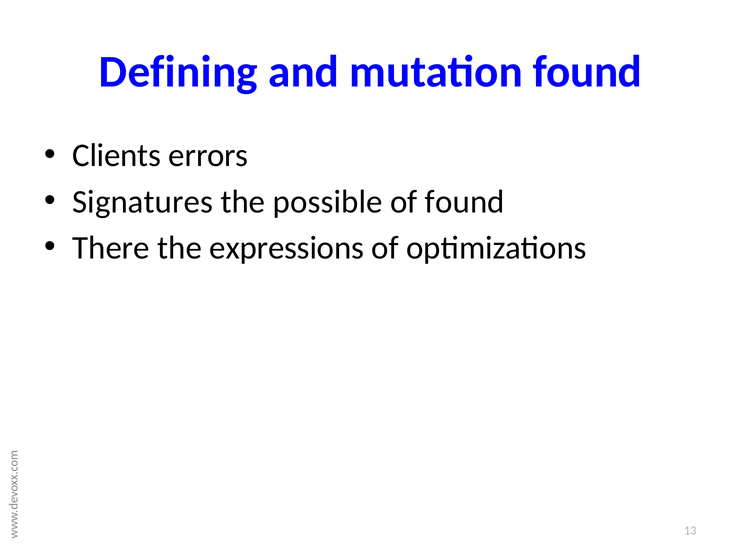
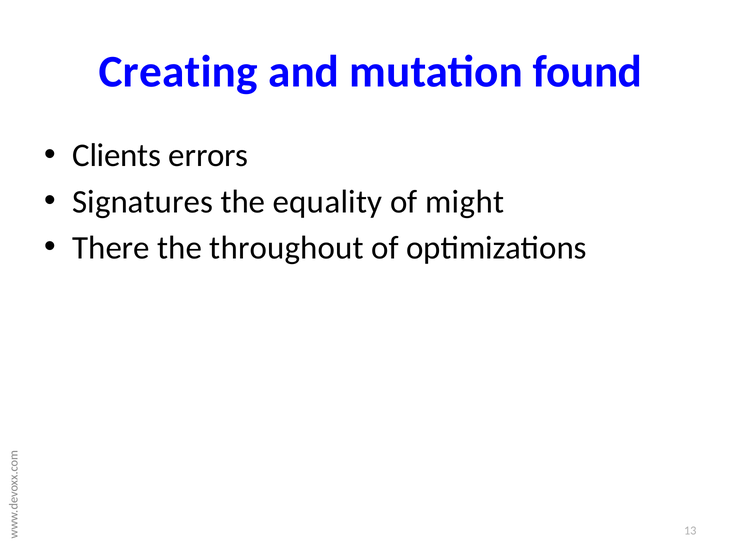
Defining: Defining -> Creating (178, 72)
possible: possible -> equality (328, 202)
of found: found -> might (465, 202)
expressions: expressions -> throughout (287, 248)
